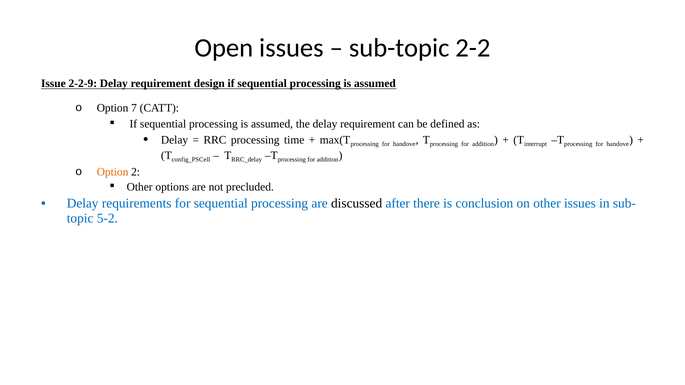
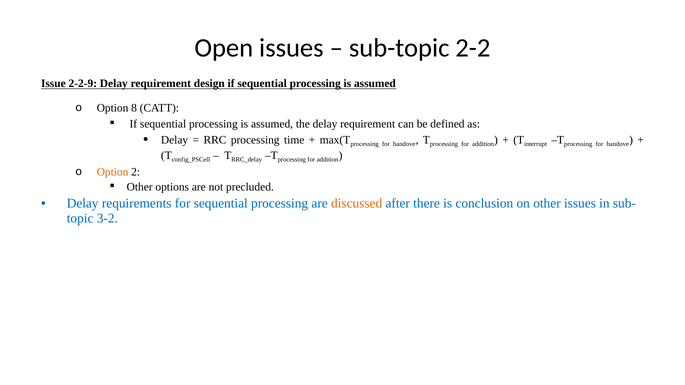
7: 7 -> 8 (134, 108)
discussed colour: black -> orange (357, 204)
5-2: 5-2 -> 3-2 (107, 218)
